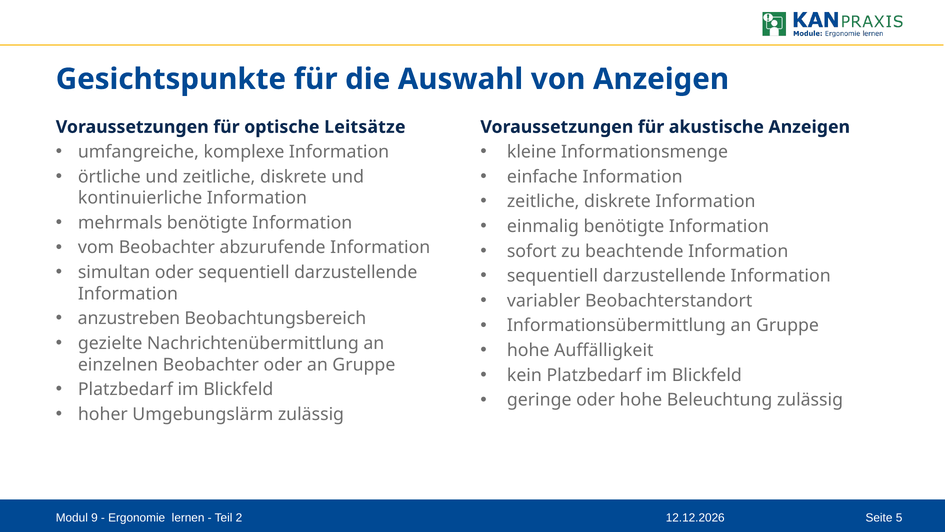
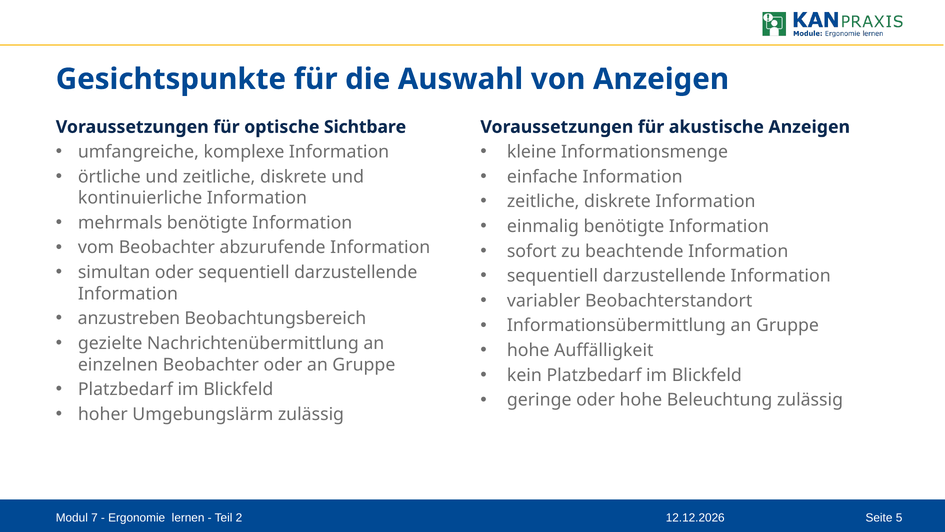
Leitsätze: Leitsätze -> Sichtbare (365, 127)
9: 9 -> 7 (94, 517)
